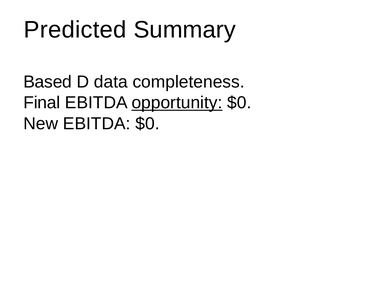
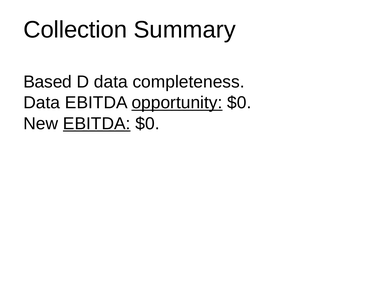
Predicted: Predicted -> Collection (75, 30)
Final: Final -> Data (42, 103)
EBITDA underline: none -> present (97, 124)
